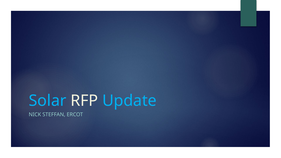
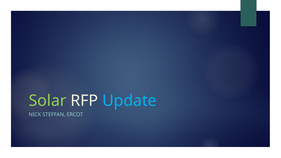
Solar colour: light blue -> light green (48, 101)
